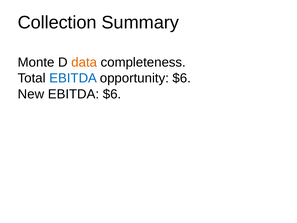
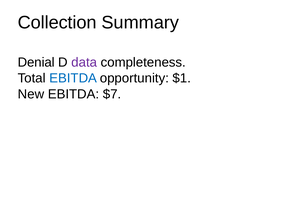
Monte: Monte -> Denial (36, 62)
data colour: orange -> purple (84, 62)
opportunity $6: $6 -> $1 (182, 78)
EBITDA $6: $6 -> $7 (112, 94)
